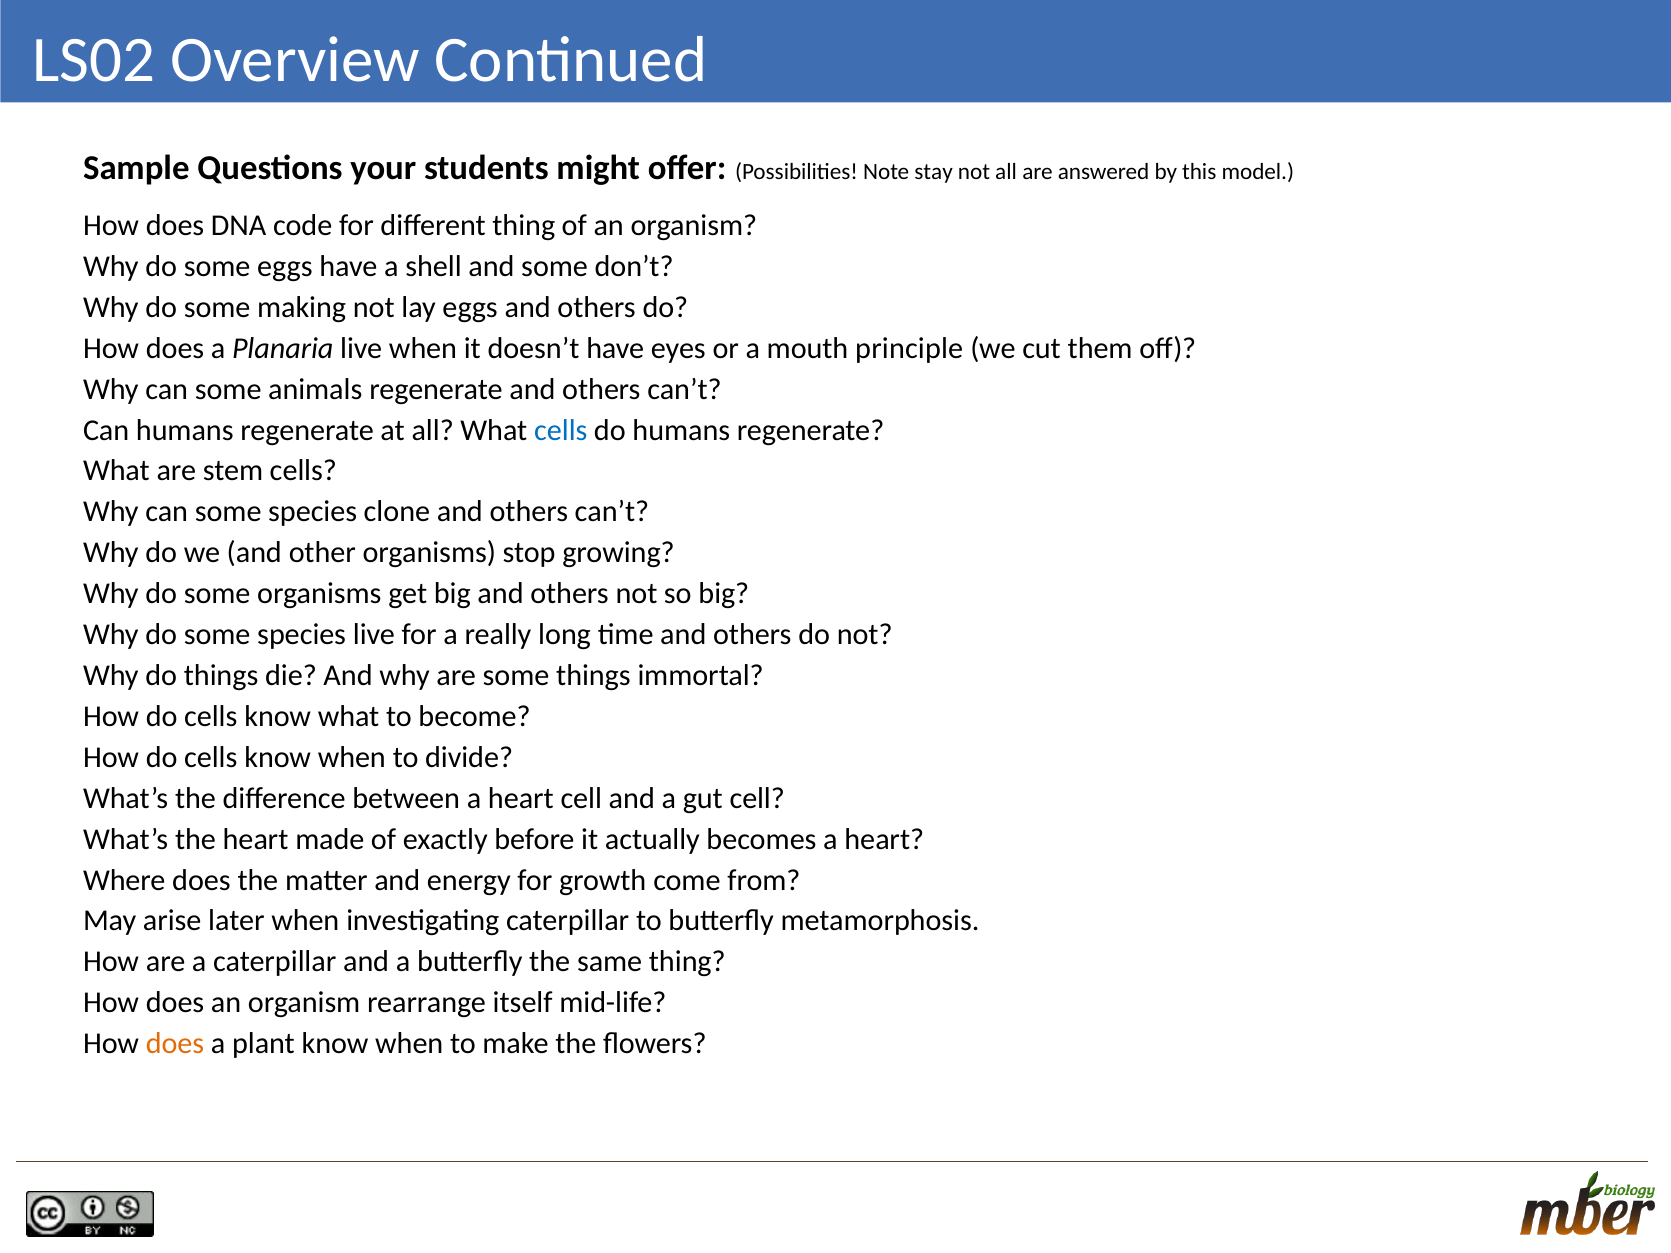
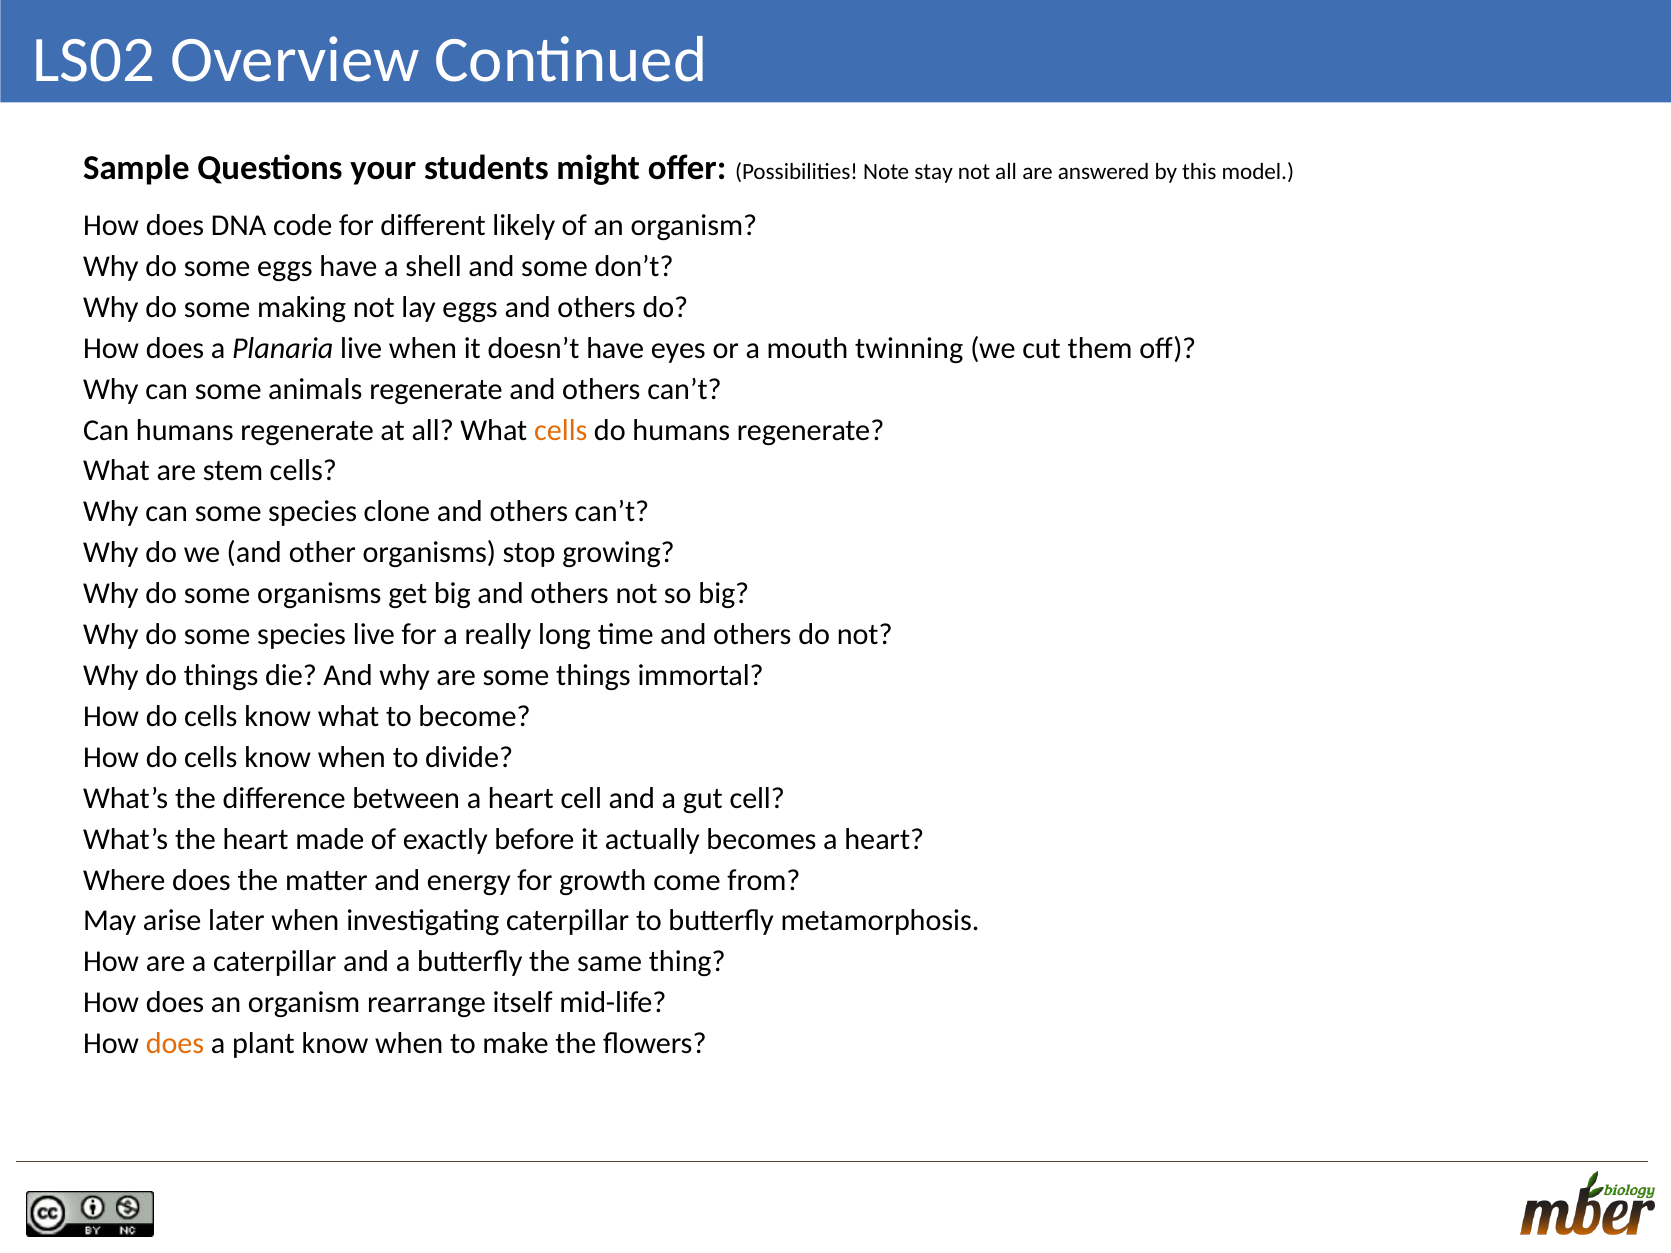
different thing: thing -> likely (524, 226)
principle: principle -> twinning (909, 348)
cells colour: blue -> orange (561, 430)
